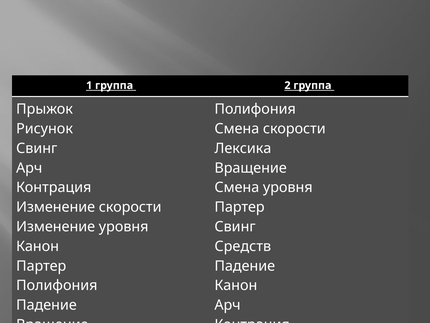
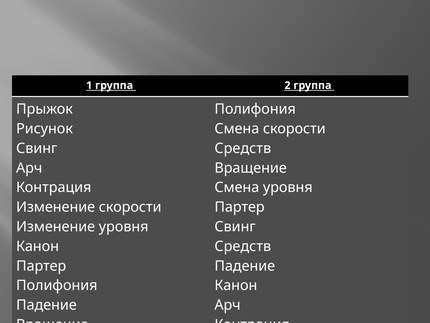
Лексика: Лексика -> Средств (243, 148)
